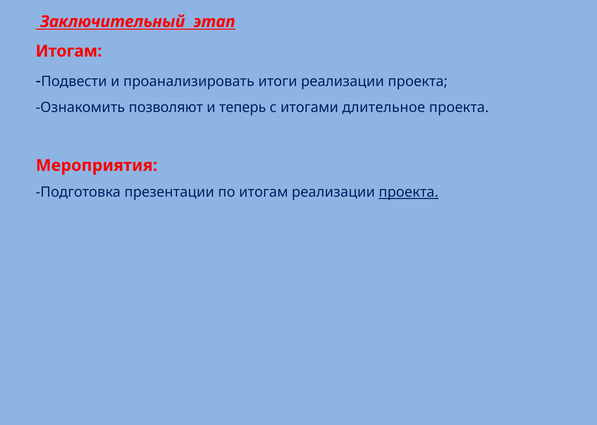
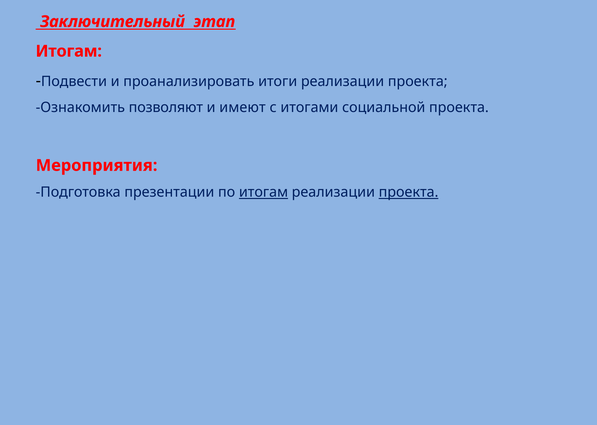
теперь: теперь -> имеют (242, 108)
длительное: длительное -> социальной (384, 108)
итогам underline: none -> present (264, 192)
